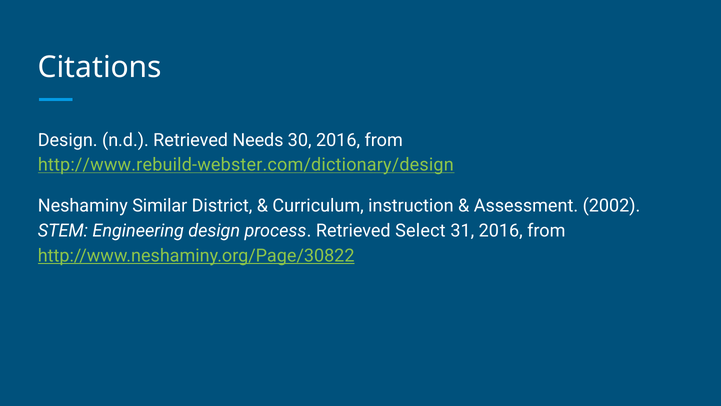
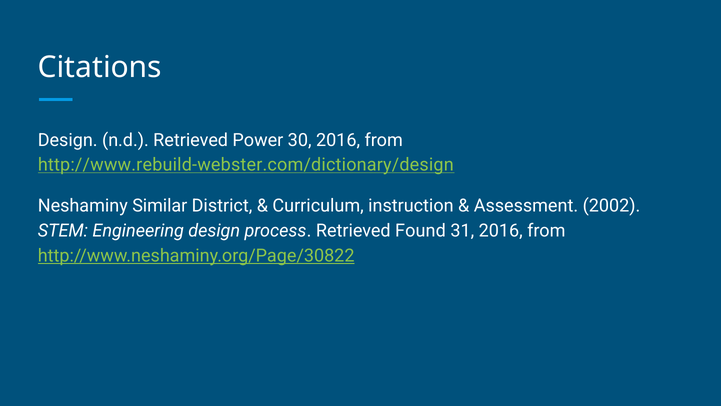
Needs: Needs -> Power (258, 140)
Select: Select -> Found (420, 231)
